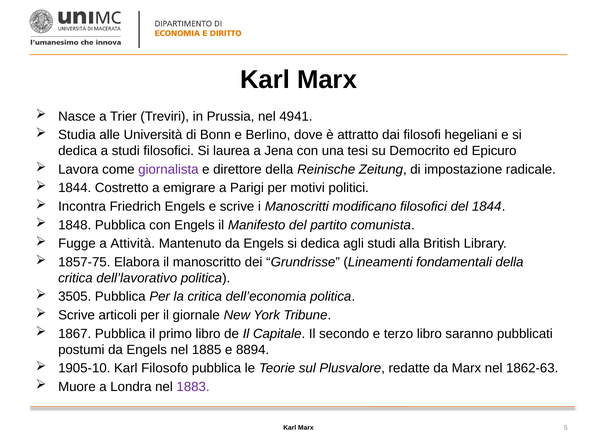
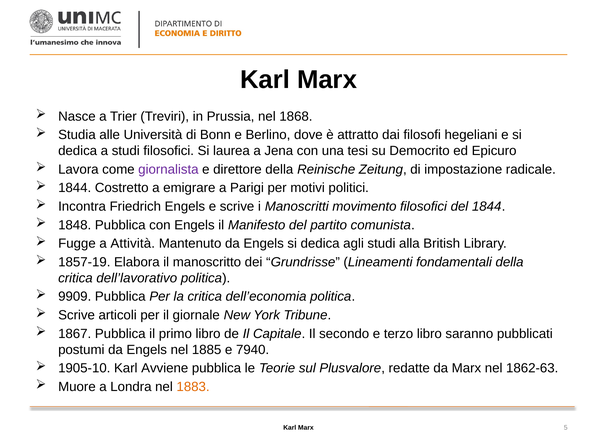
4941: 4941 -> 1868 (296, 116)
modificano: modificano -> movimento (364, 206)
1857-75: 1857-75 -> 1857-19 (84, 262)
3505: 3505 -> 9909 (75, 296)
8894: 8894 -> 7940 (253, 349)
Filosofo: Filosofo -> Avviene (165, 368)
1883 colour: purple -> orange (193, 387)
